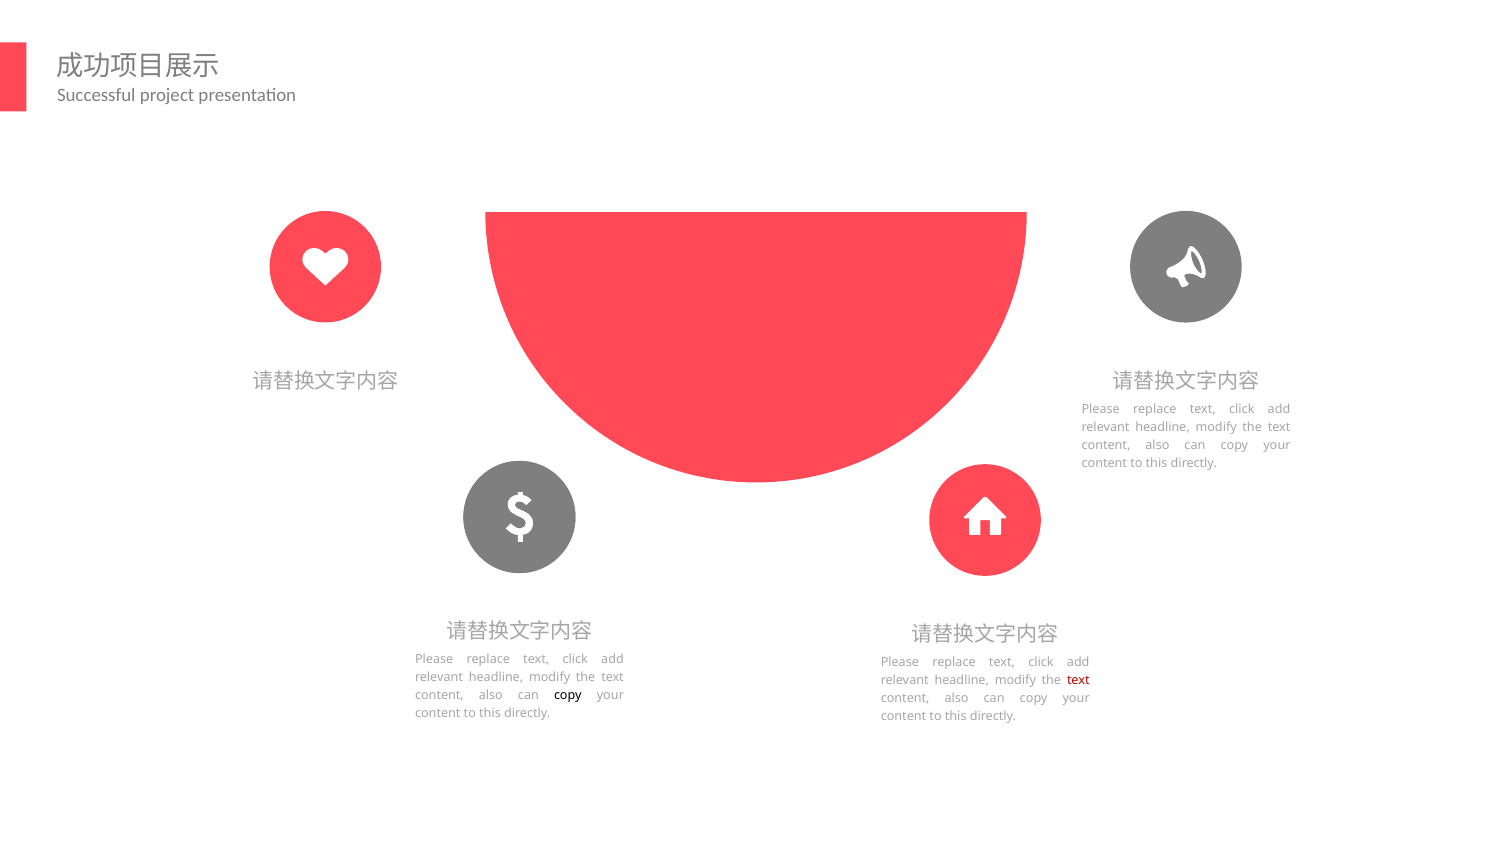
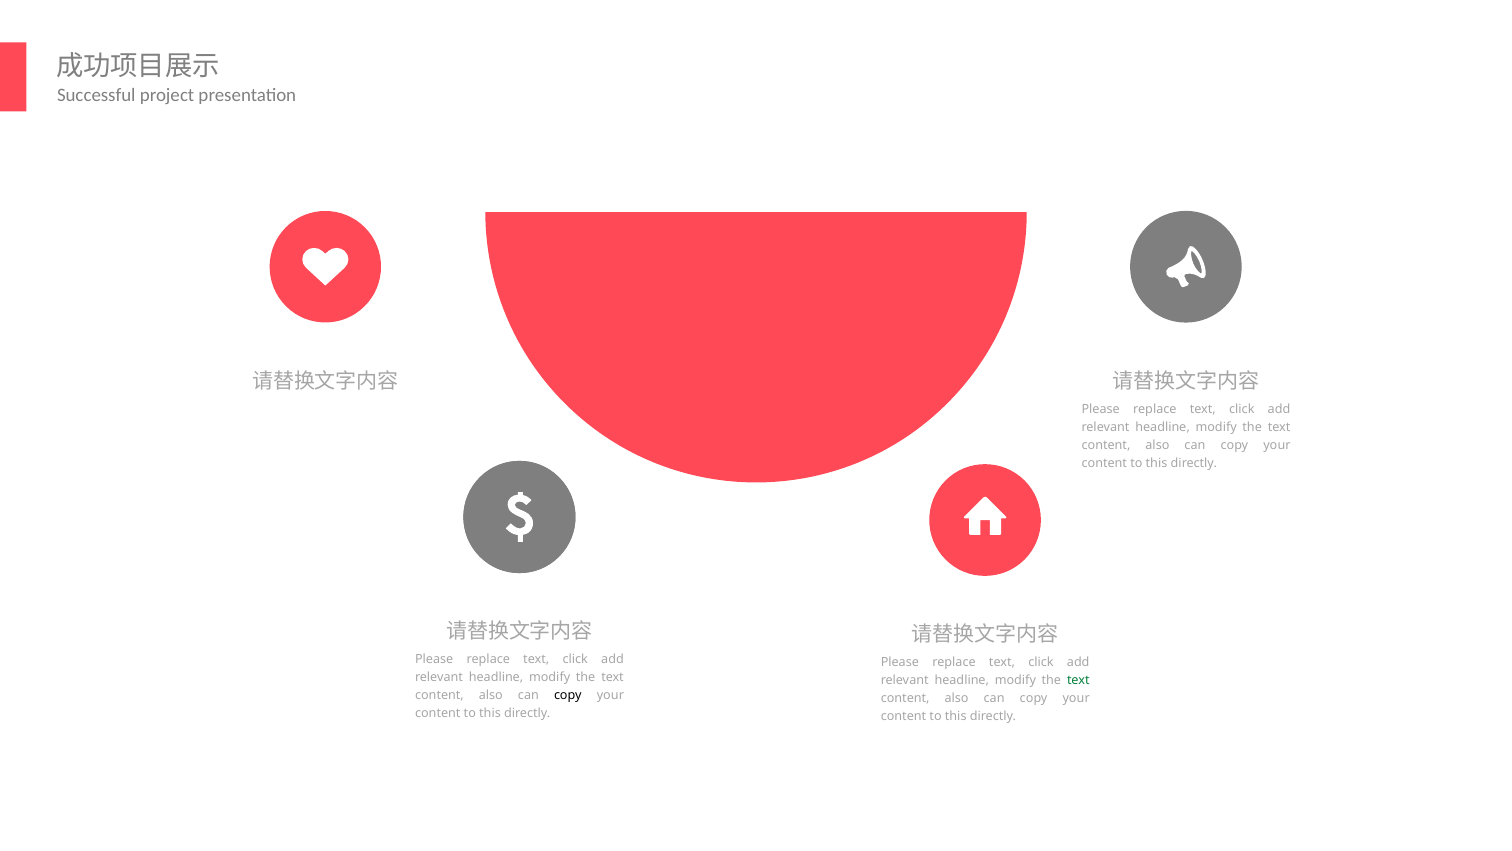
text colour: red -> green (1078, 680)
